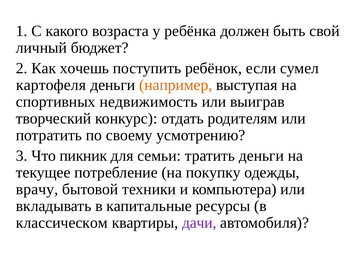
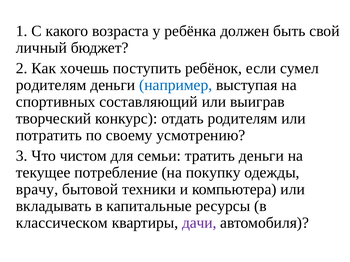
картофеля: картофеля -> родителям (51, 85)
например colour: orange -> blue (176, 85)
недвижимость: недвижимость -> составляющий (149, 102)
пикник: пикник -> чистом (83, 156)
